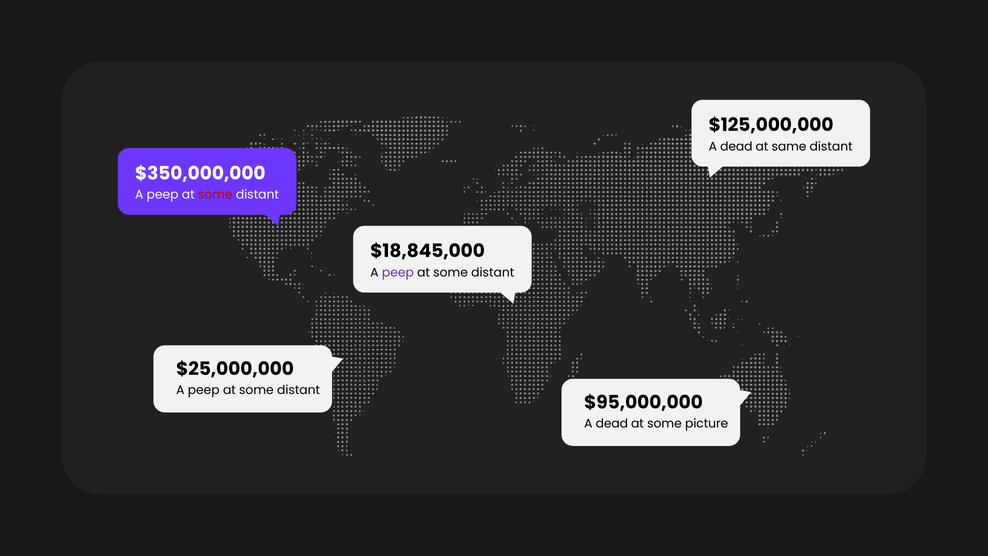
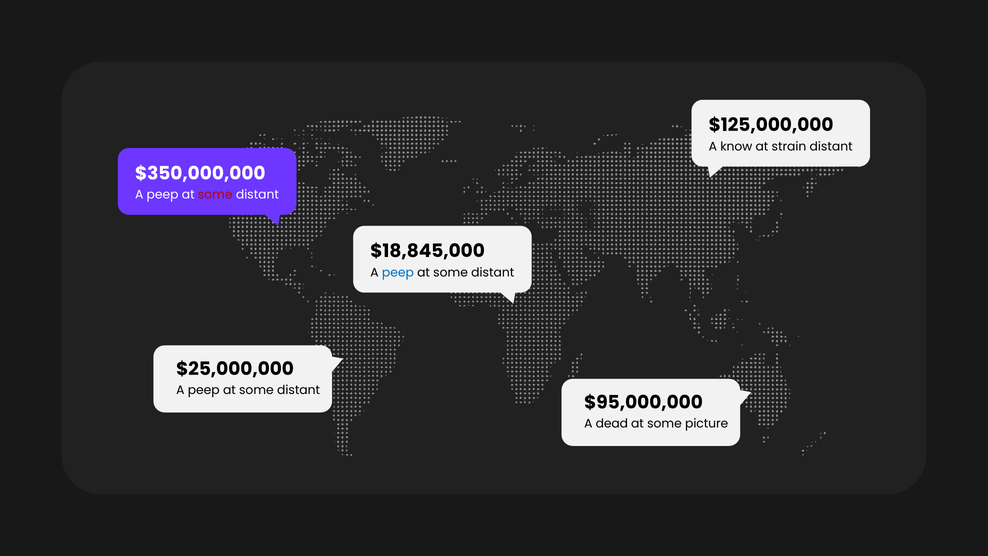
dead: dead -> know (736, 146)
same: same -> strain (789, 146)
peep colour: purple -> blue (398, 272)
